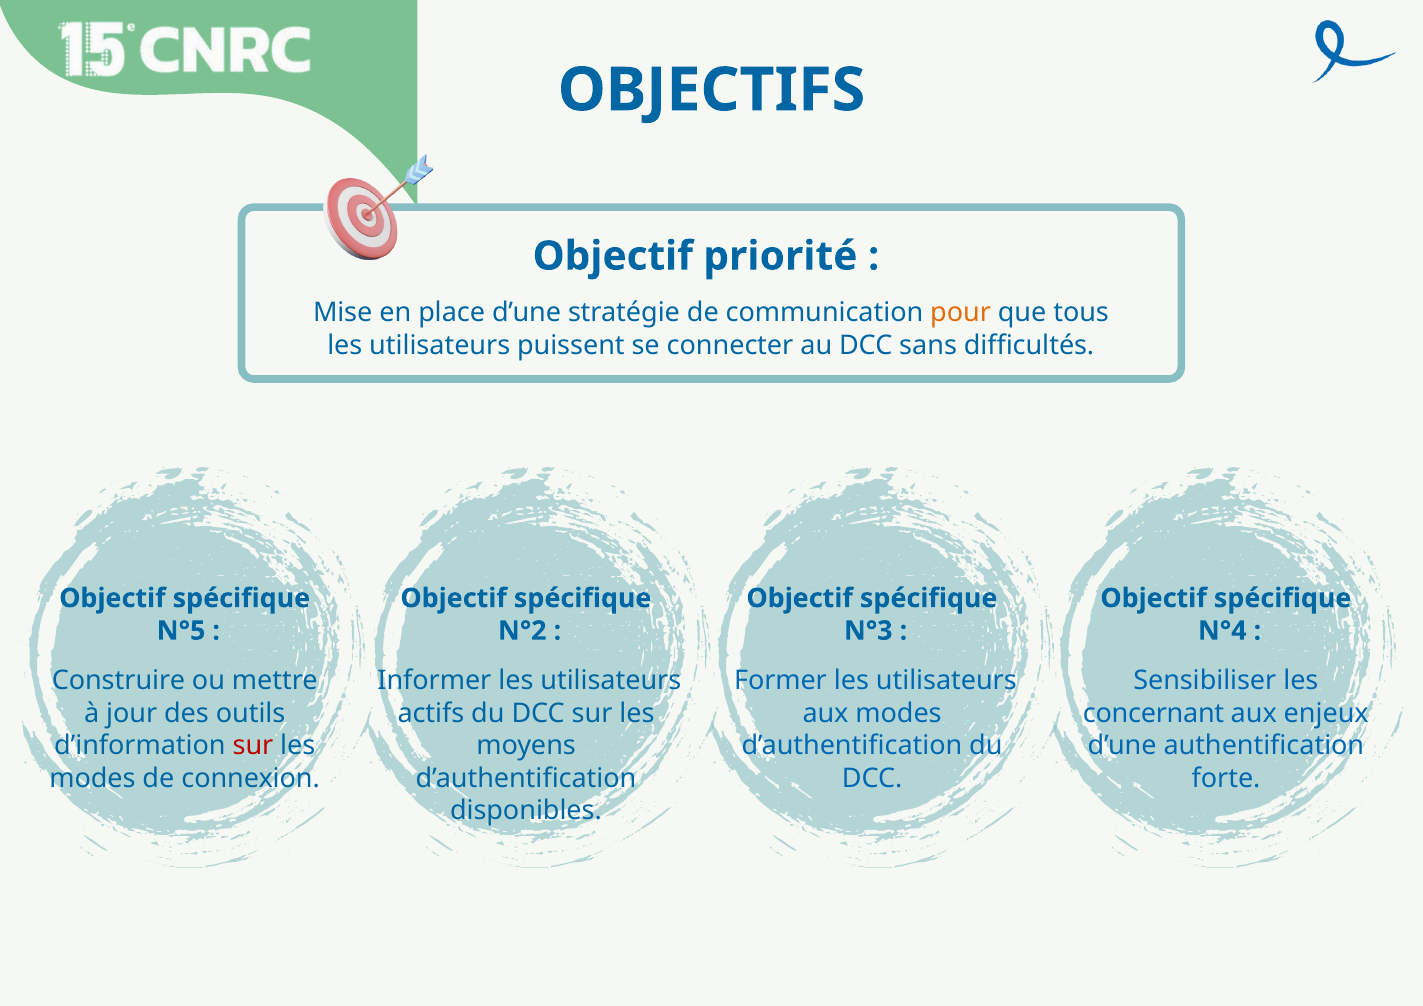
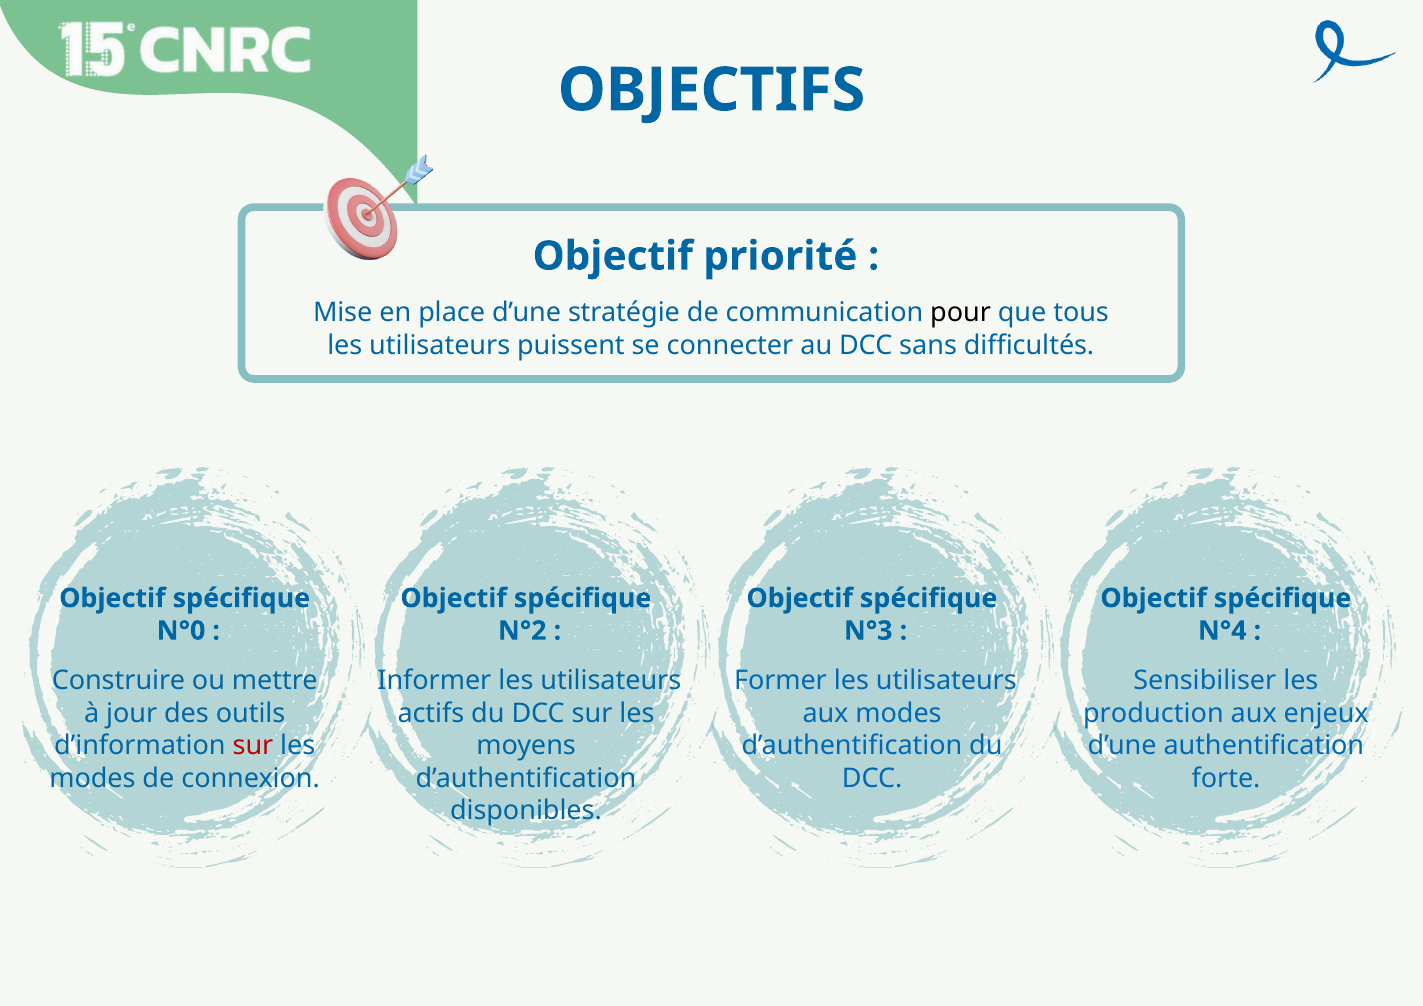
pour colour: orange -> black (961, 313)
N°5: N°5 -> N°0 (181, 630)
concernant: concernant -> production (1153, 713)
